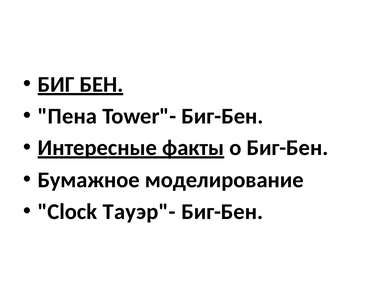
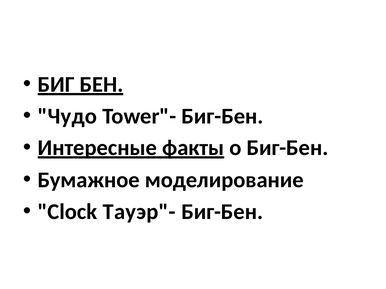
Пена: Пена -> Чудо (67, 116)
